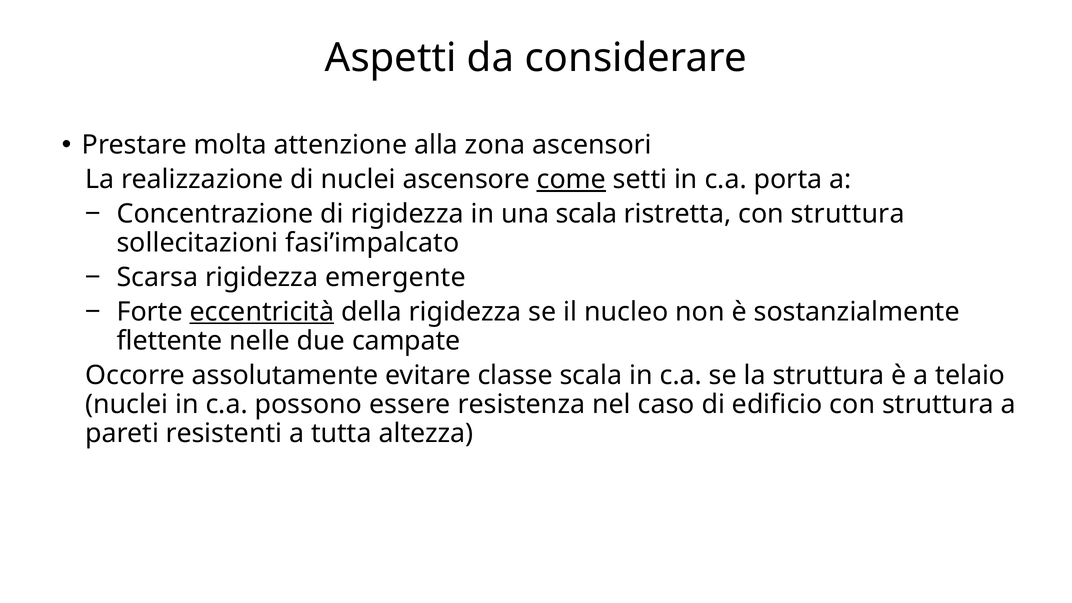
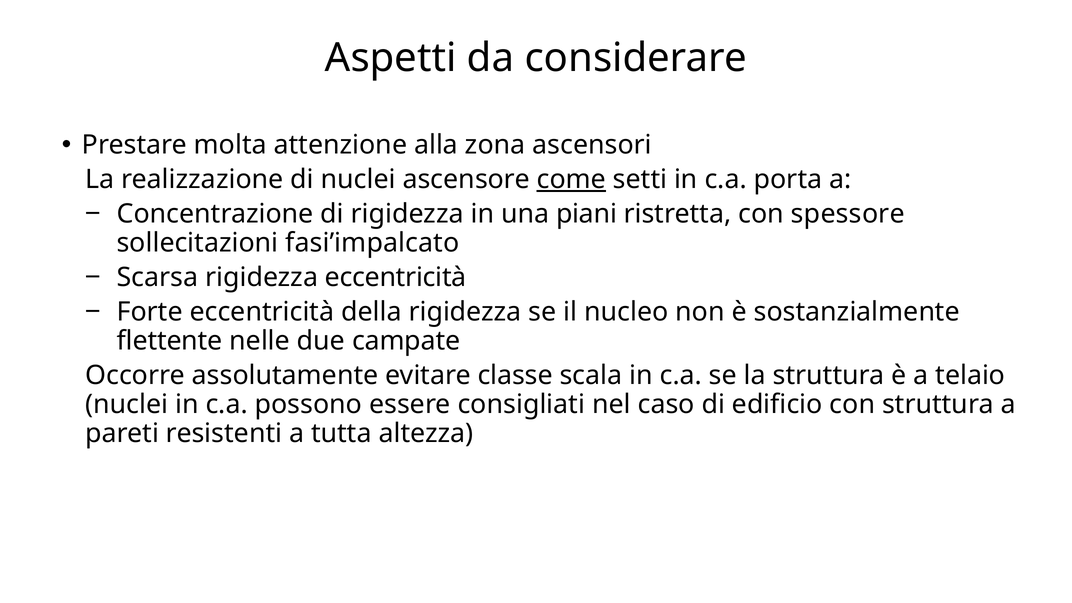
una scala: scala -> piani (587, 214)
ristretta con struttura: struttura -> spessore (848, 214)
rigidezza emergente: emergente -> eccentricità (396, 277)
eccentricità underline: present -> none (262, 312)
resistenza: resistenza -> consigliati (521, 404)
